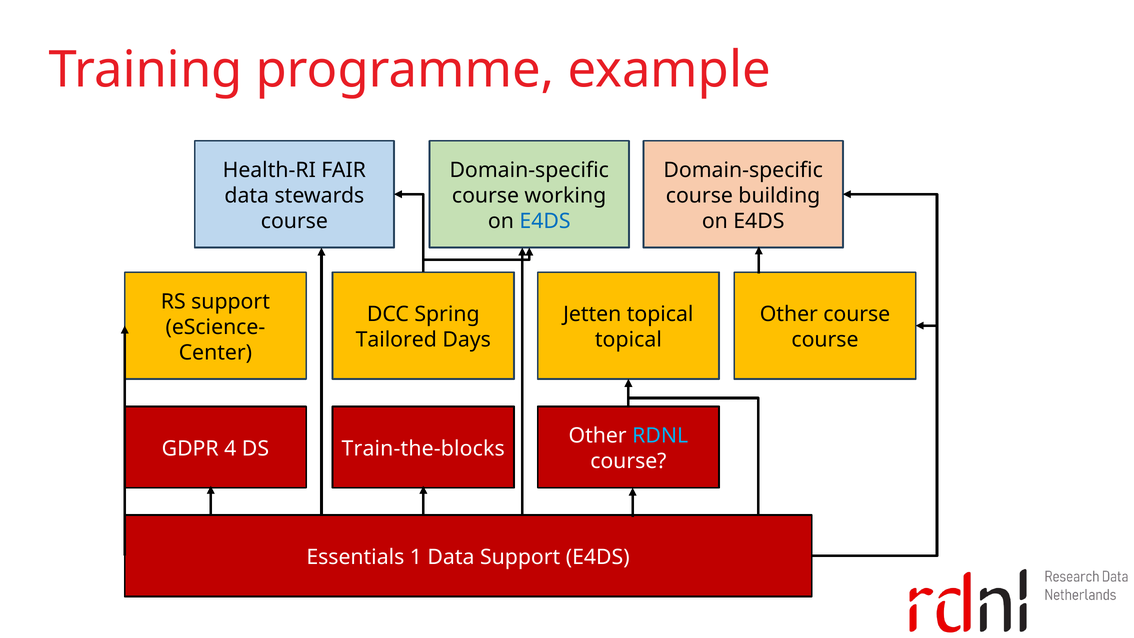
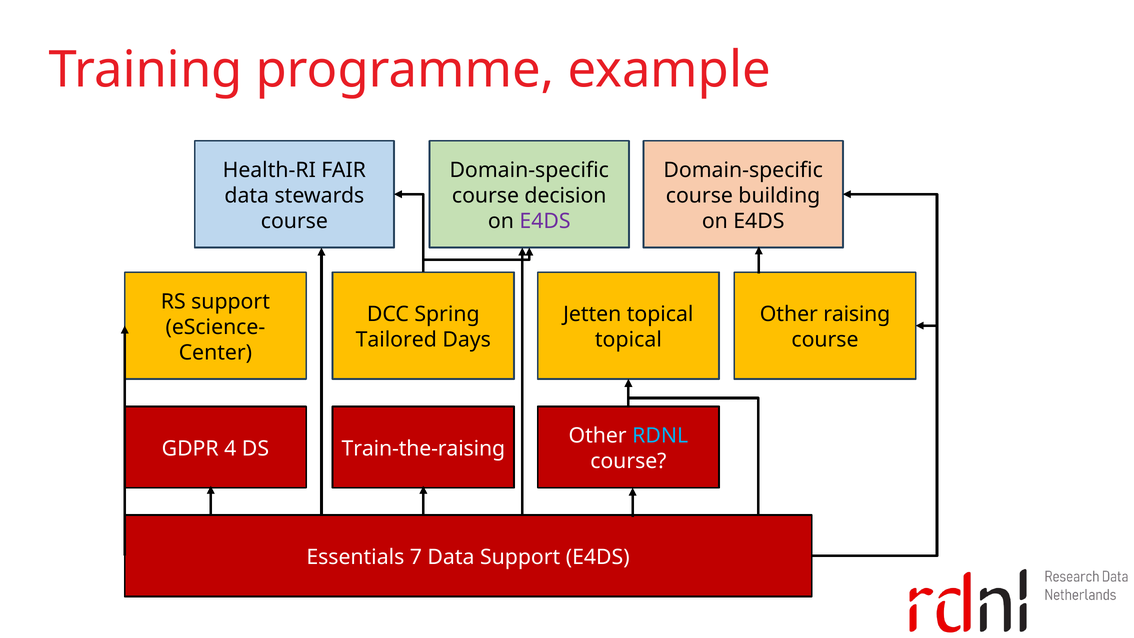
working: working -> decision (565, 196)
E4DS colour: blue -> purple (545, 221)
Other course: course -> raising (857, 314)
Train-the-blocks: Train-the-blocks -> Train-the-raising (423, 448)
1: 1 -> 7 (416, 557)
